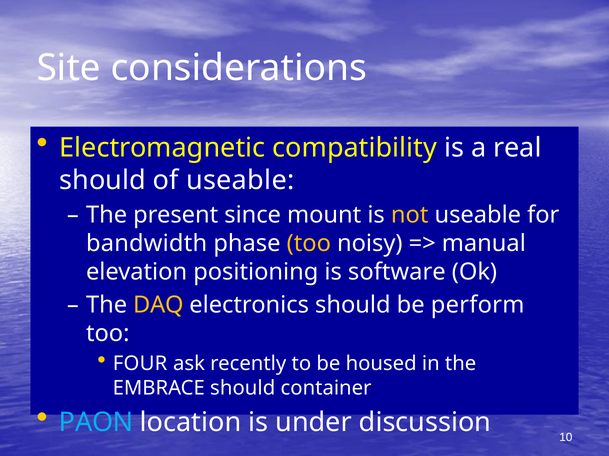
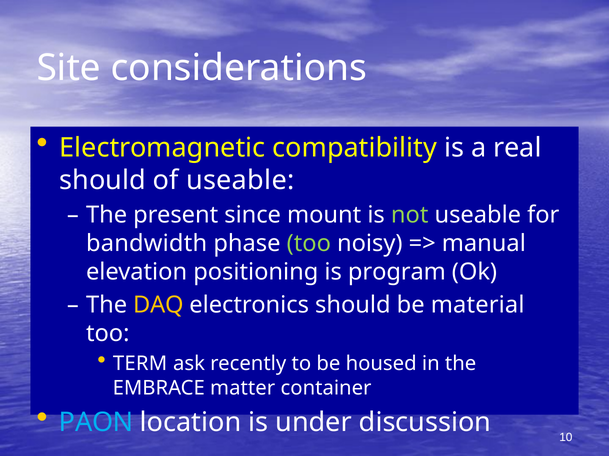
not colour: yellow -> light green (410, 216)
too colour: yellow -> light green (309, 244)
software: software -> program (397, 272)
perform: perform -> material (478, 306)
FOUR: FOUR -> TERM (140, 364)
EMBRACE should: should -> matter (243, 389)
